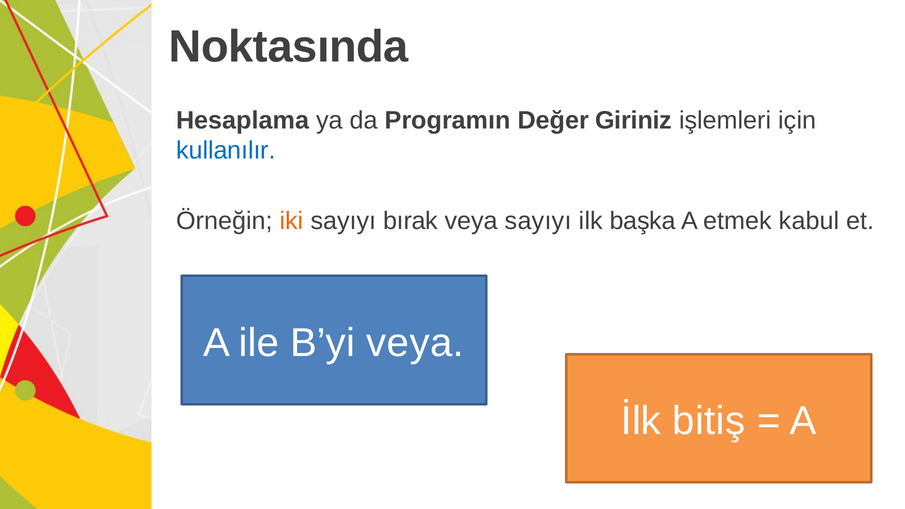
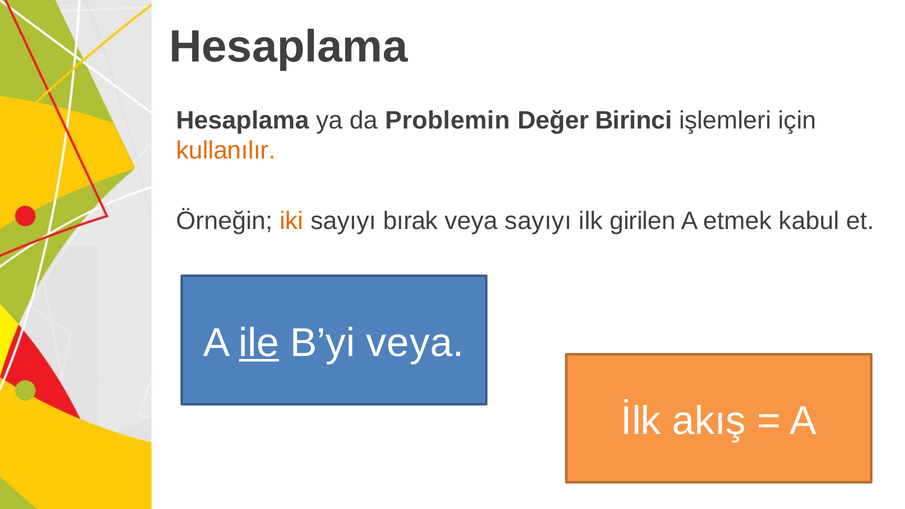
Noktasında: Noktasında -> Hesaplama (289, 47)
Programın: Programın -> Problemin (448, 120)
Giriniz: Giriniz -> Birinci (634, 120)
kullanılır colour: blue -> orange (226, 151)
başka: başka -> girilen (643, 221)
ile underline: none -> present (259, 343)
bitiş: bitiş -> akış (709, 421)
